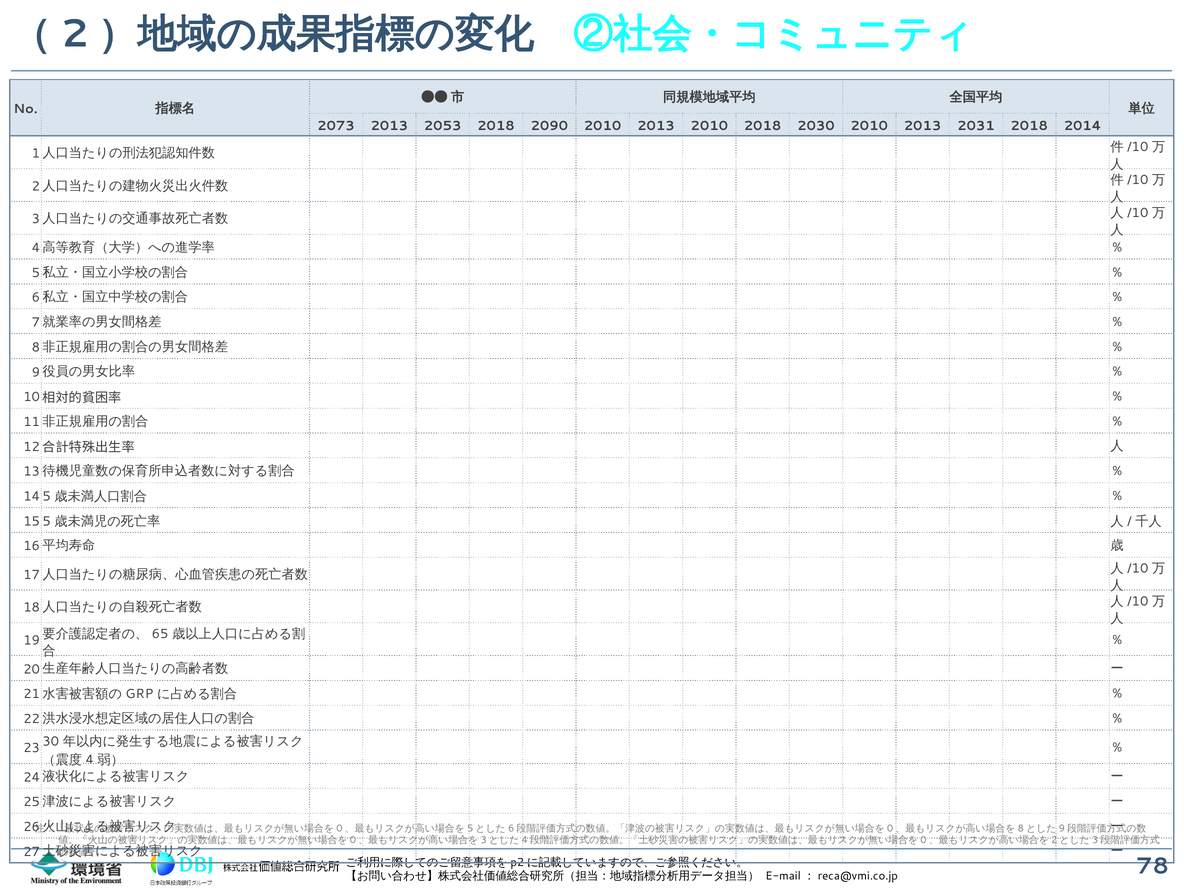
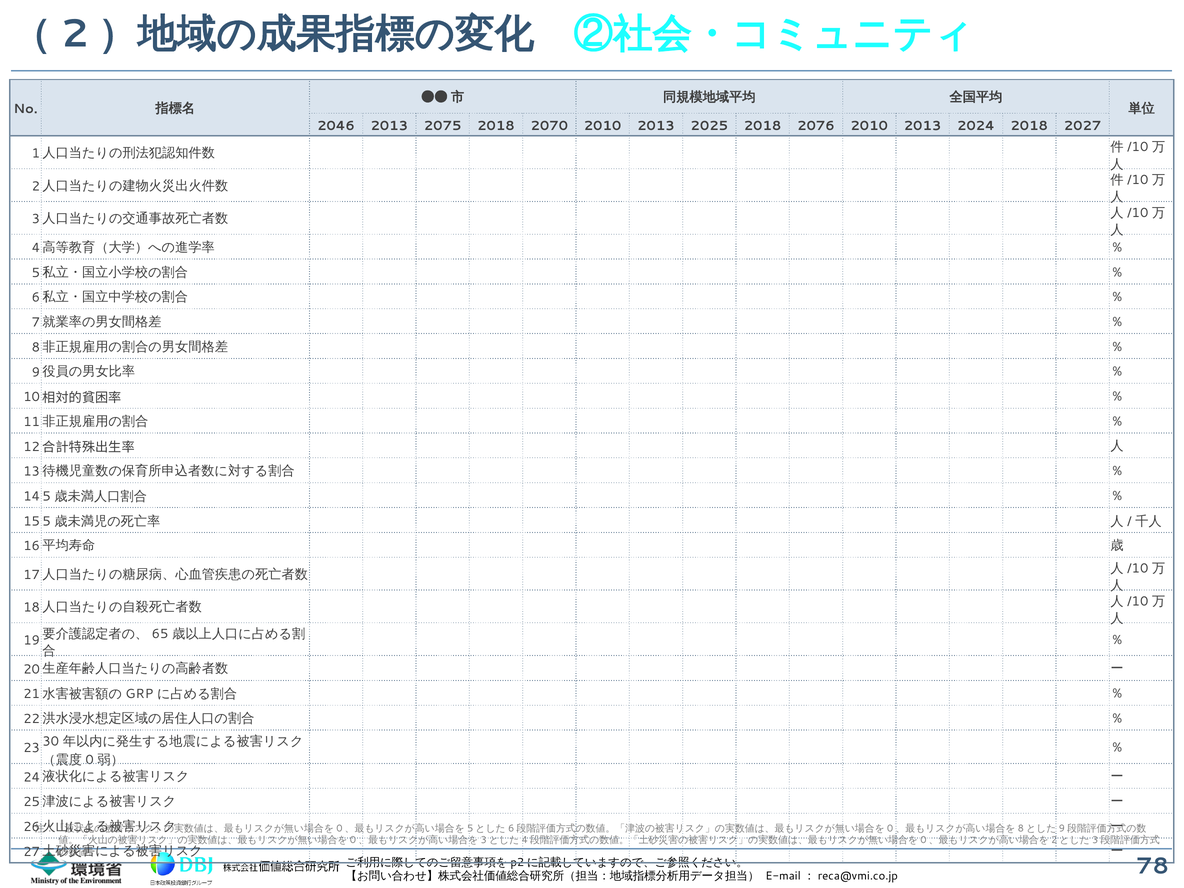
2073: 2073 -> 2046 (336, 126)
2053: 2053 -> 2075 (443, 126)
2090: 2090 -> 2070 (549, 126)
2013 2010: 2010 -> 2025 (709, 126)
2030: 2030 -> 2076 (816, 126)
2031: 2031 -> 2024 (976, 126)
2014: 2014 -> 2027 (1083, 126)
4: 4 -> 0 (90, 760)
